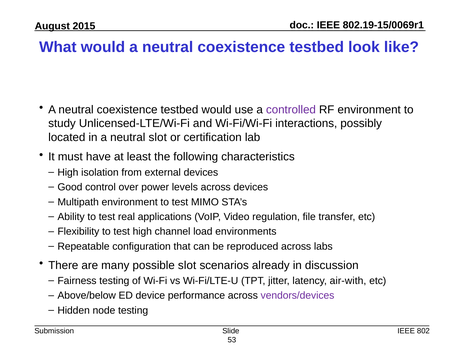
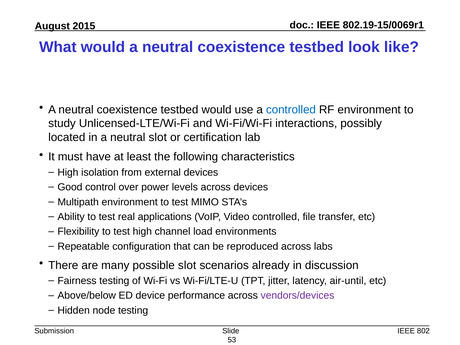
controlled colour: purple -> blue (291, 110)
Video regulation: regulation -> controlled (276, 217)
air-with: air-with -> air-until (348, 281)
